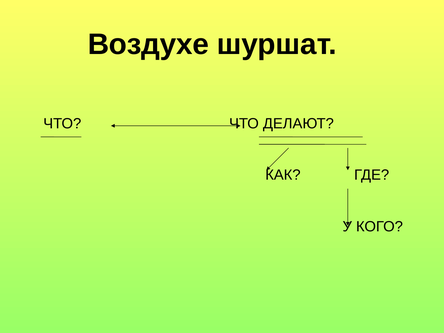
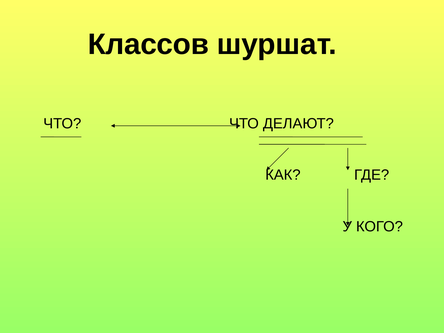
Воздухе: Воздухе -> Классов (148, 44)
